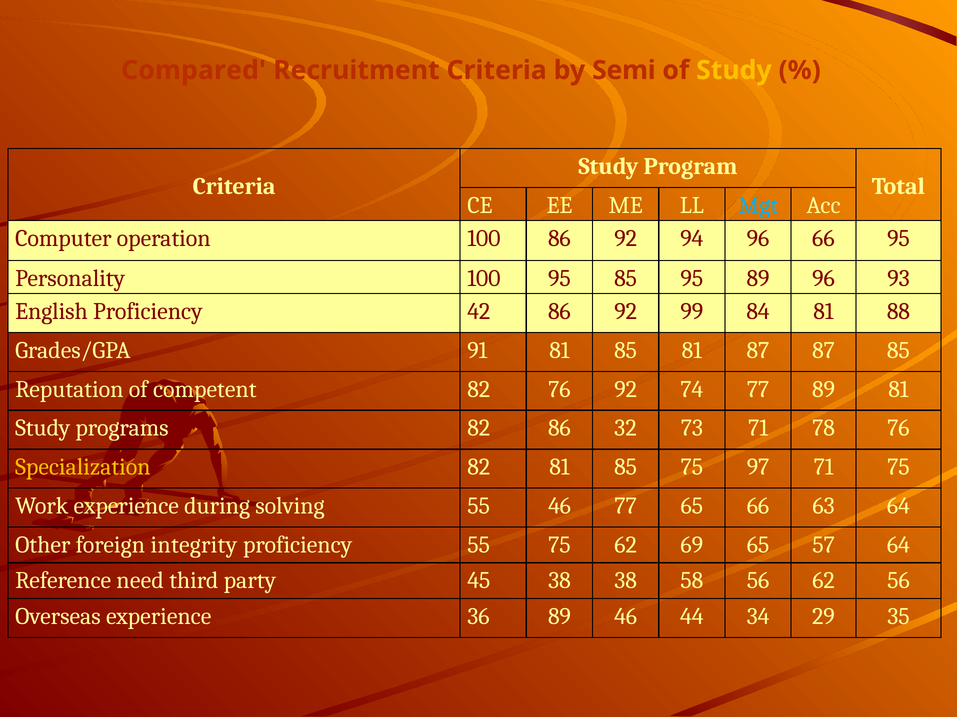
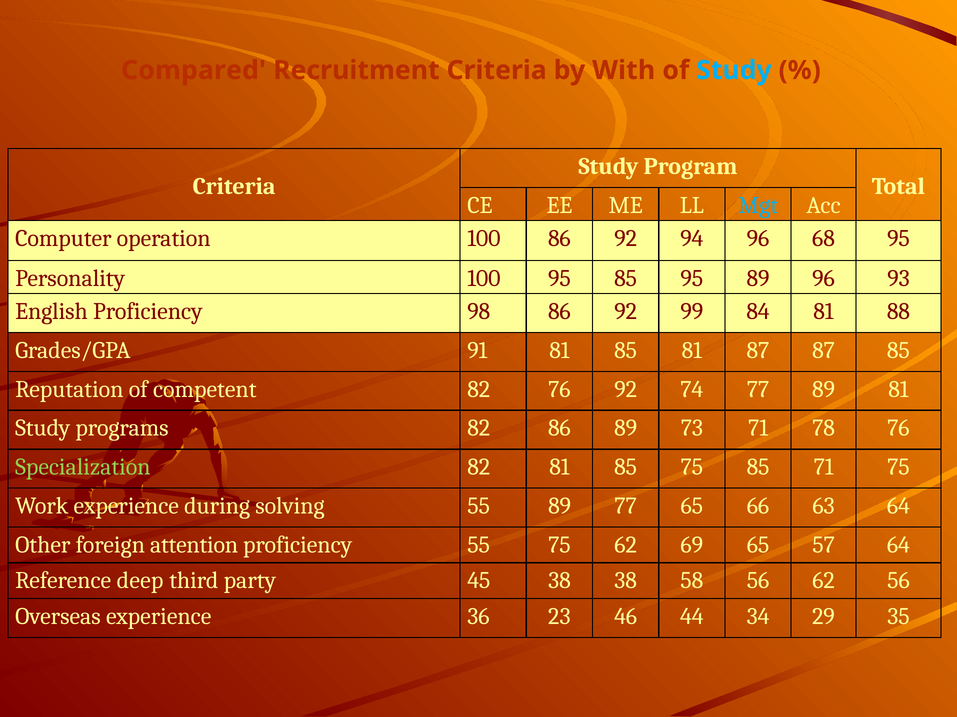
Semi: Semi -> With (624, 70)
Study colour: yellow -> light blue (734, 70)
96 66: 66 -> 68 (823, 238)
42: 42 -> 98 (479, 312)
86 32: 32 -> 89 (626, 428)
Specialization colour: yellow -> light green (83, 467)
75 97: 97 -> 85 (758, 467)
55 46: 46 -> 89 (560, 506)
integrity: integrity -> attention (194, 545)
need: need -> deep (140, 581)
36 89: 89 -> 23 (559, 617)
